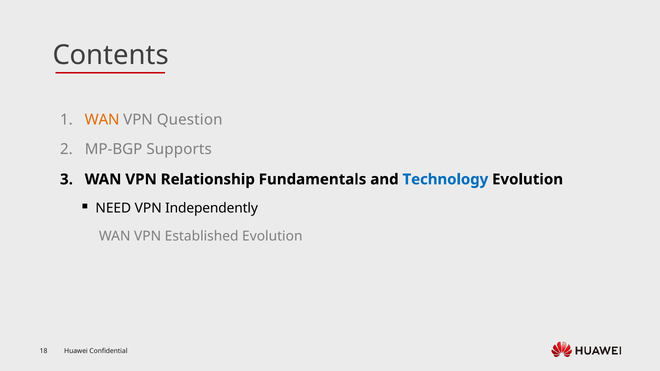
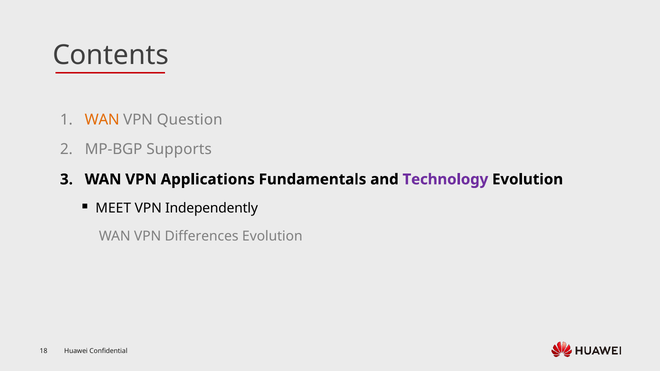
Relationship: Relationship -> Applications (208, 180)
Technology colour: blue -> purple (445, 180)
NEED: NEED -> MEET (113, 208)
Established: Established -> Differences (202, 236)
